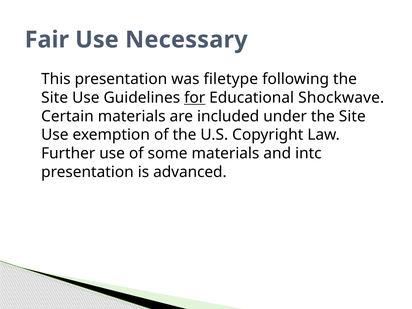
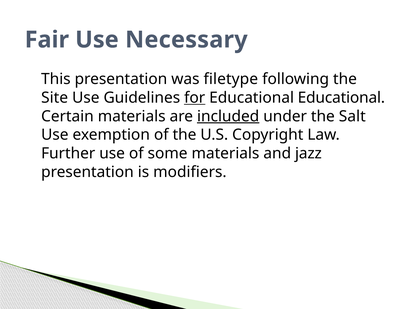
Educational Shockwave: Shockwave -> Educational (341, 98)
included underline: none -> present (228, 116)
under the Site: Site -> Salt (352, 116)
intc: intc -> jazz (308, 153)
advanced: advanced -> modifiers (190, 172)
